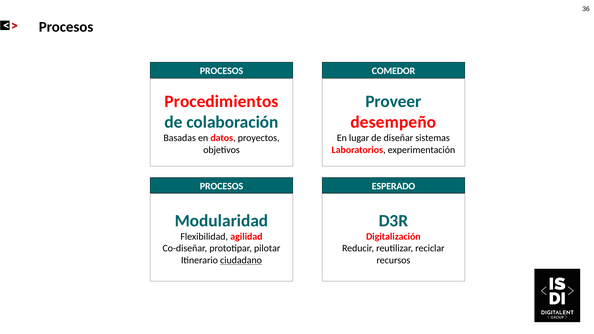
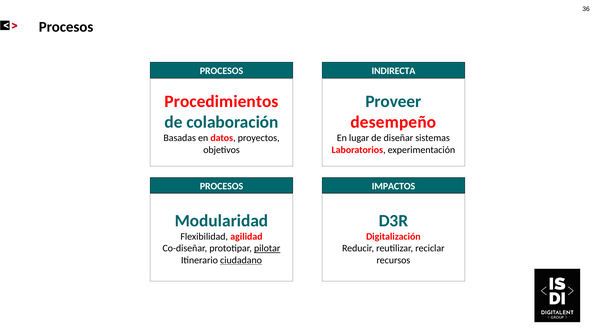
COMEDOR: COMEDOR -> INDIRECTA (393, 71)
ESPERADO: ESPERADO -> IMPACTOS (393, 186)
pilotar underline: none -> present (267, 248)
